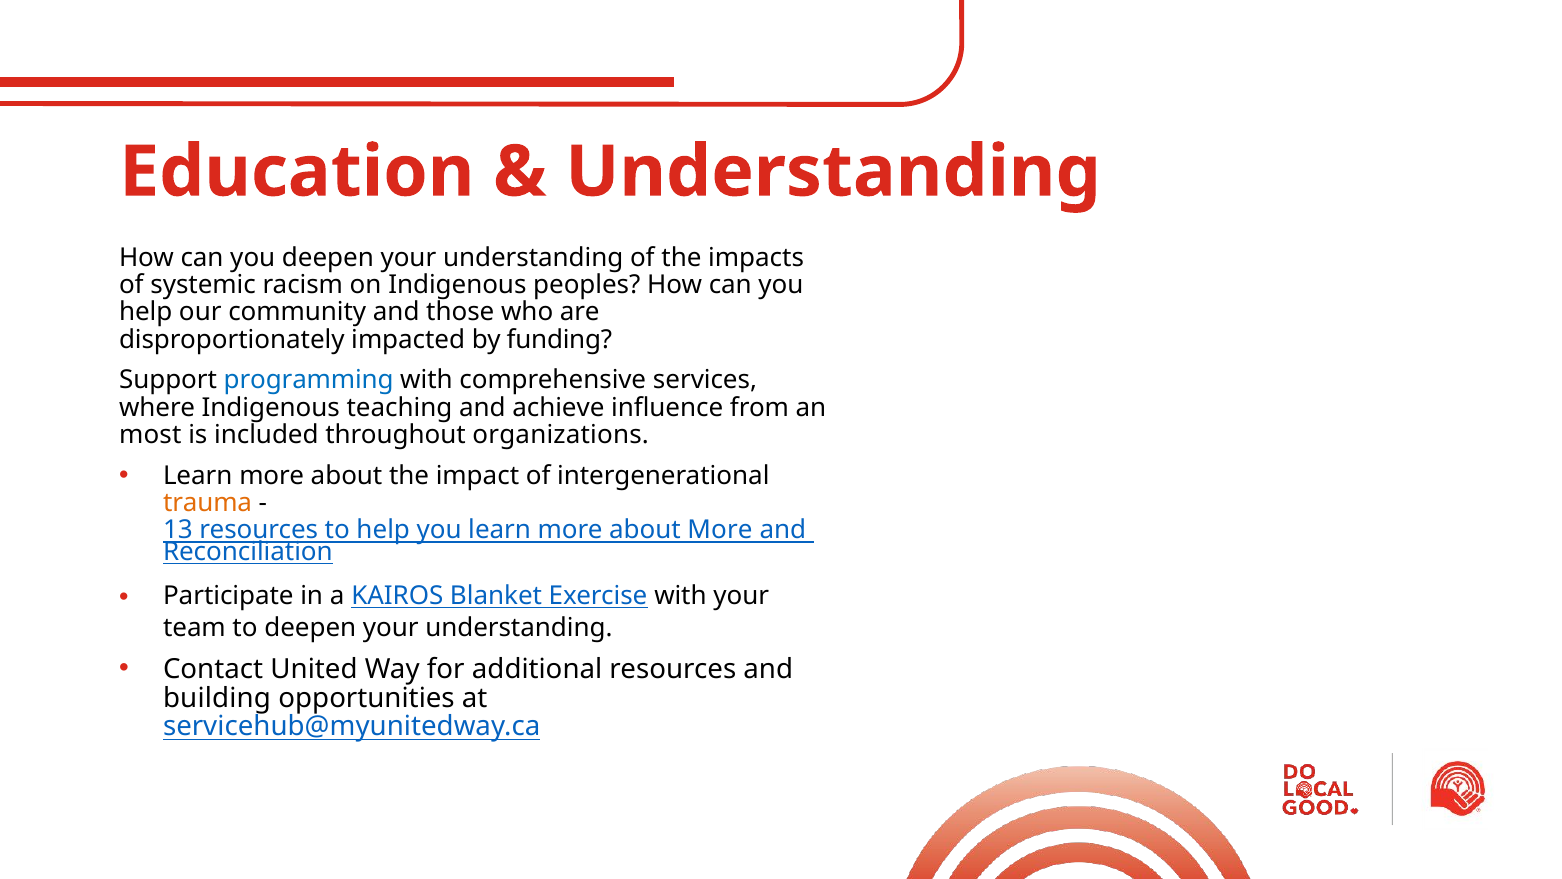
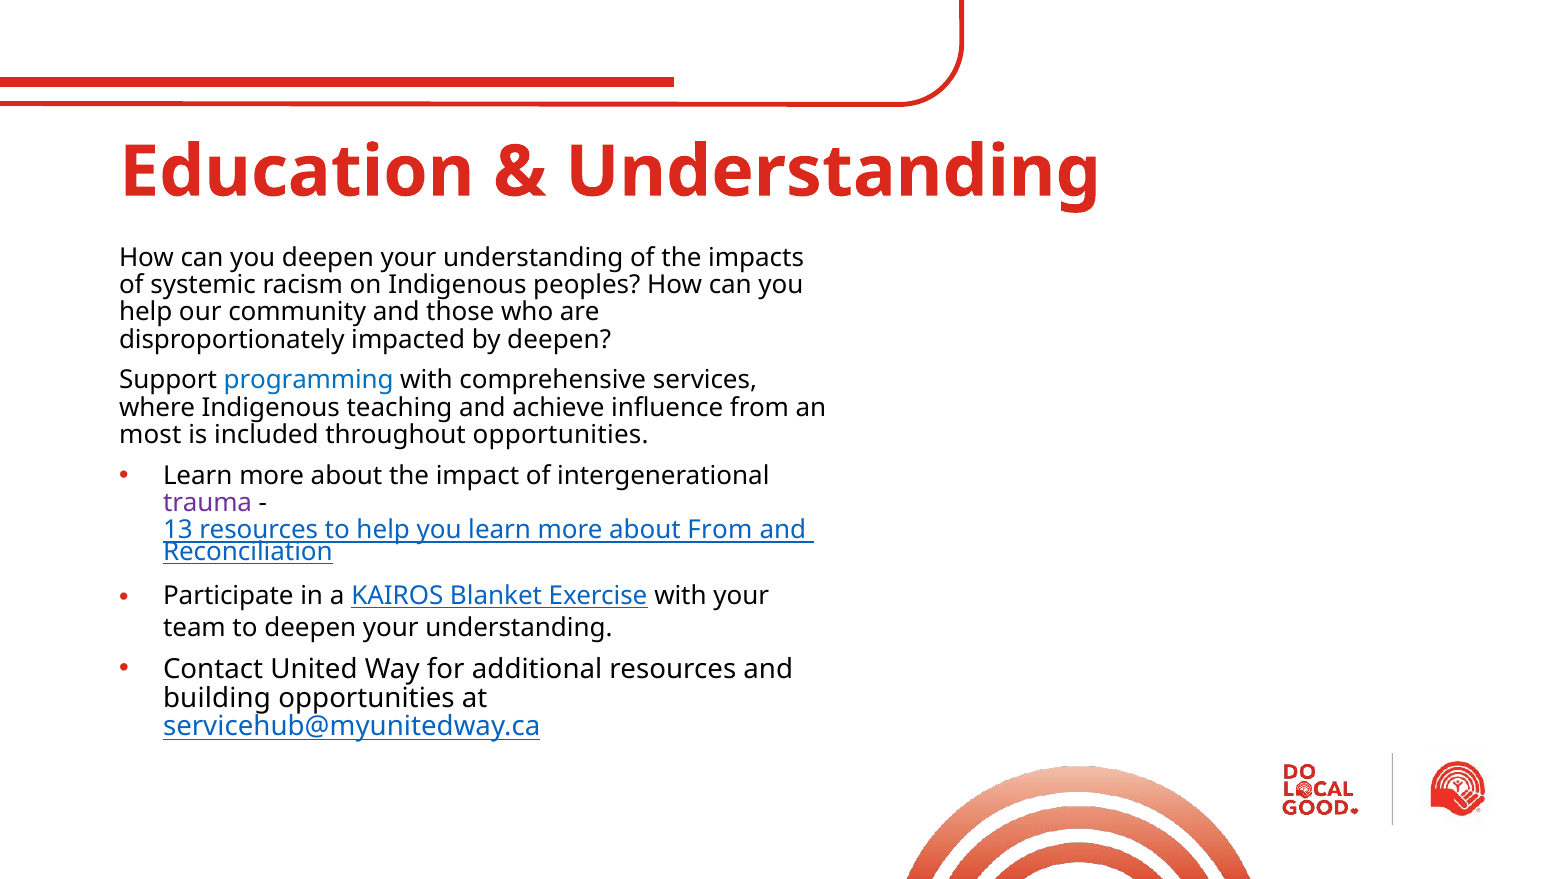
by funding: funding -> deepen (559, 340)
throughout organizations: organizations -> opportunities (561, 435)
trauma colour: orange -> purple (208, 503)
about More: More -> From (720, 530)
